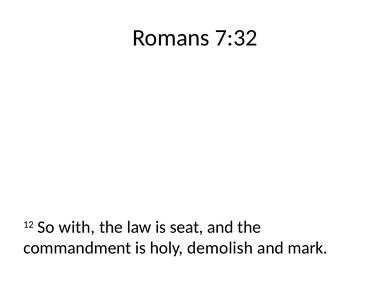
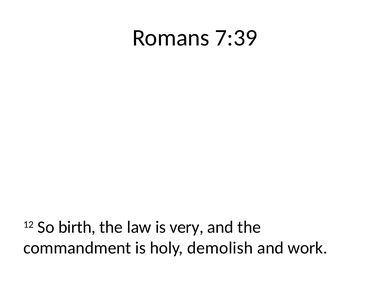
7:32: 7:32 -> 7:39 (236, 38)
with: with -> birth (77, 228)
seat: seat -> very (187, 228)
mark: mark -> work (308, 248)
